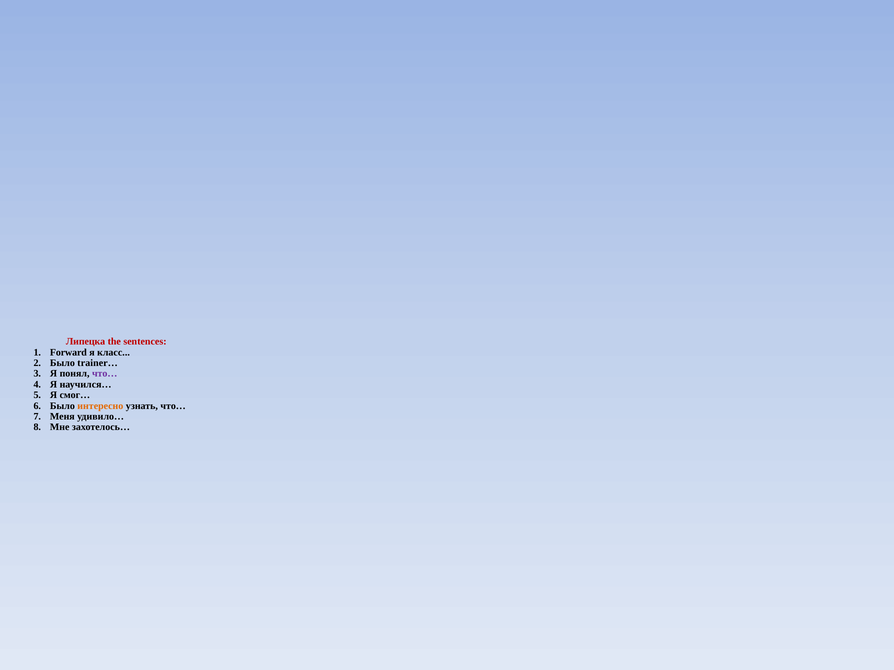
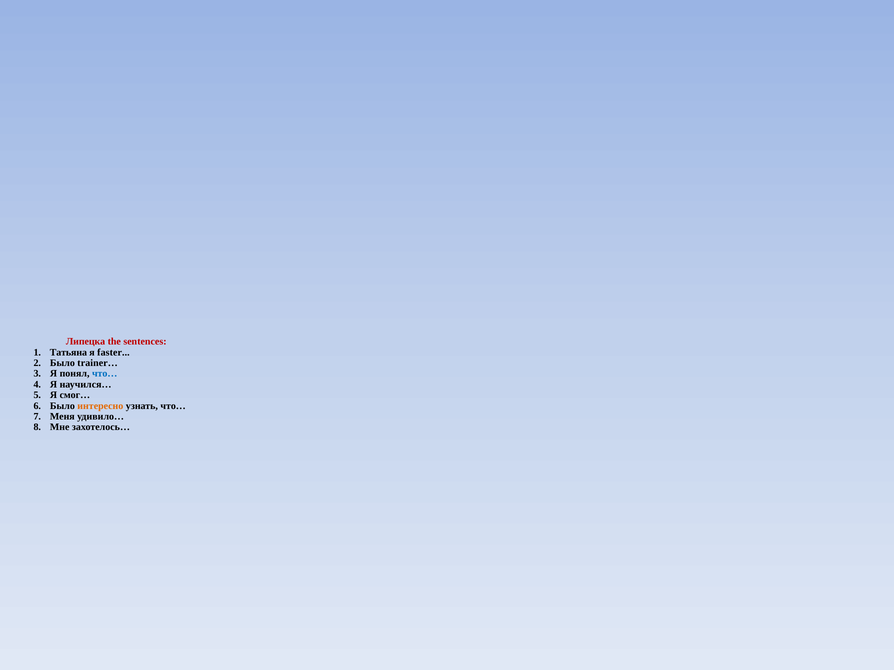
Forward: Forward -> Татьяна (68, 353)
класс: класс -> faster (113, 353)
что… colour: purple -> blue (105, 374)
